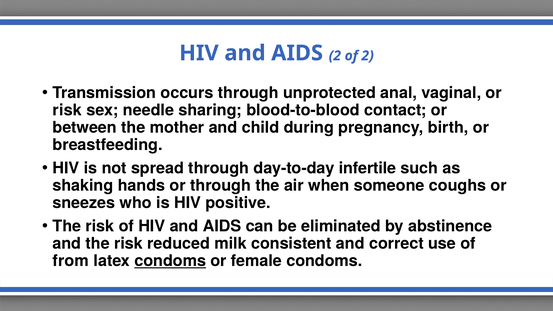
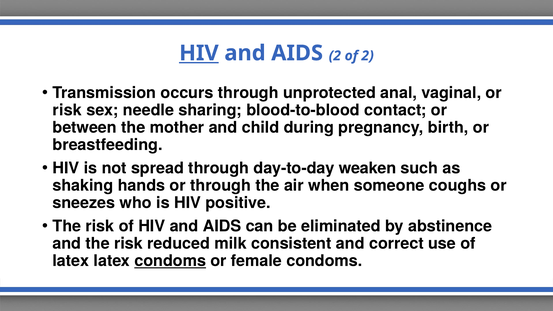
HIV underline: none -> present (199, 53)
infertile: infertile -> weaken (368, 168)
from: from -> latex (71, 261)
